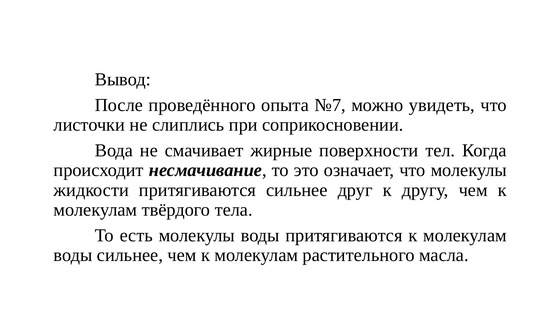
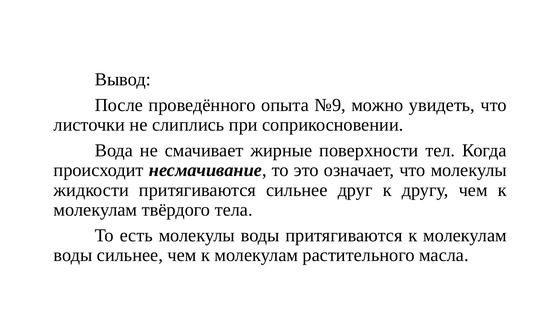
№7: №7 -> №9 (330, 105)
